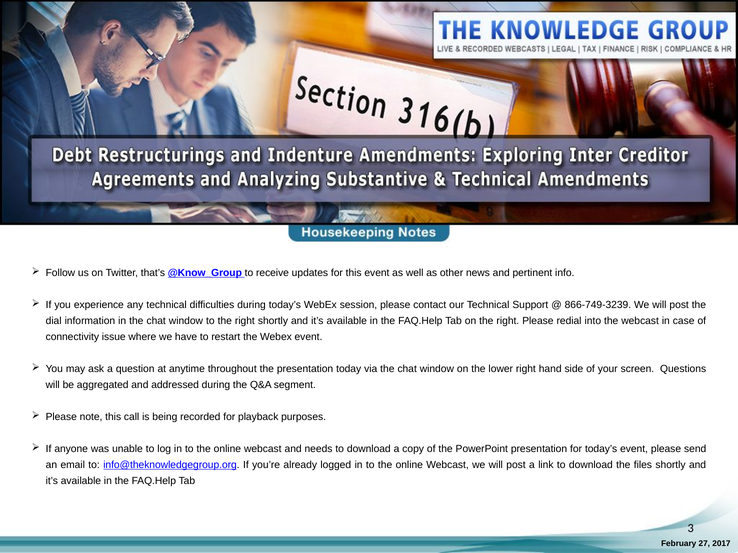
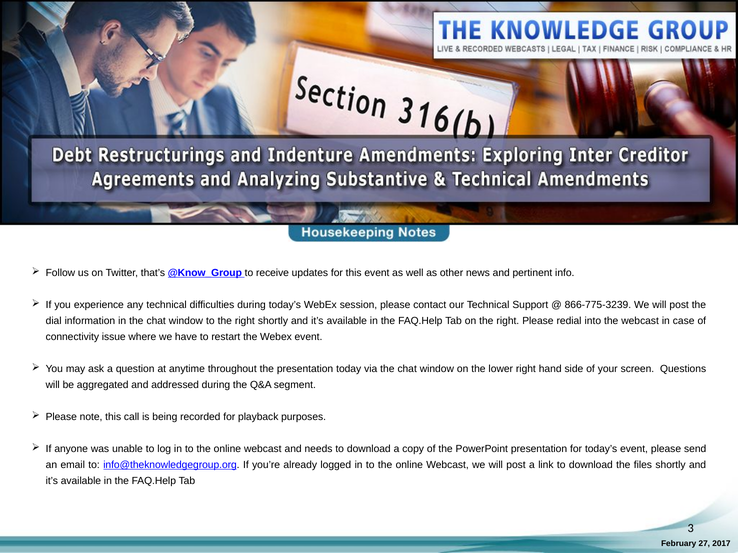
866-749-3239: 866-749-3239 -> 866-775-3239 (598, 305)
